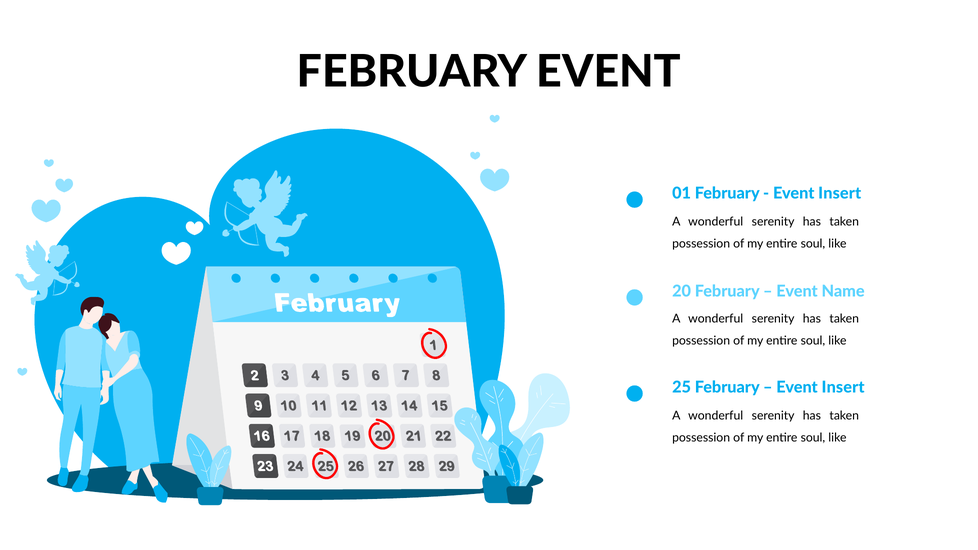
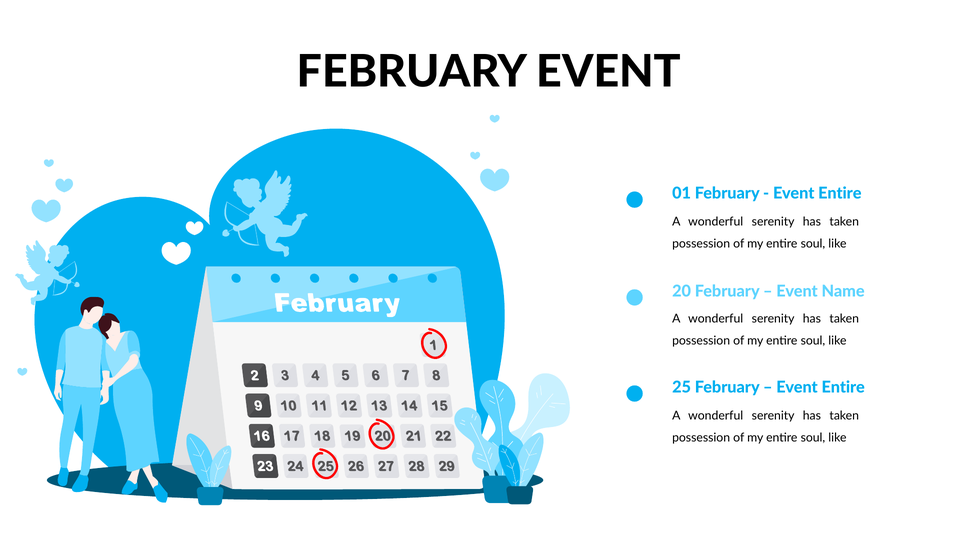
Insert: Insert -> Entire (840, 194)
Insert: Insert -> Entire (843, 387)
